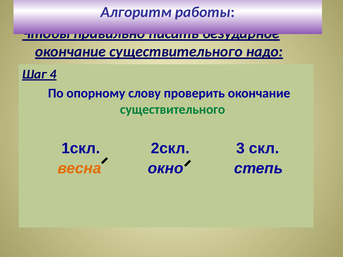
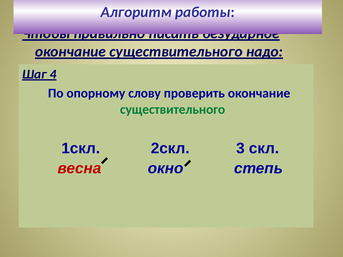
весна colour: orange -> red (79, 169)
